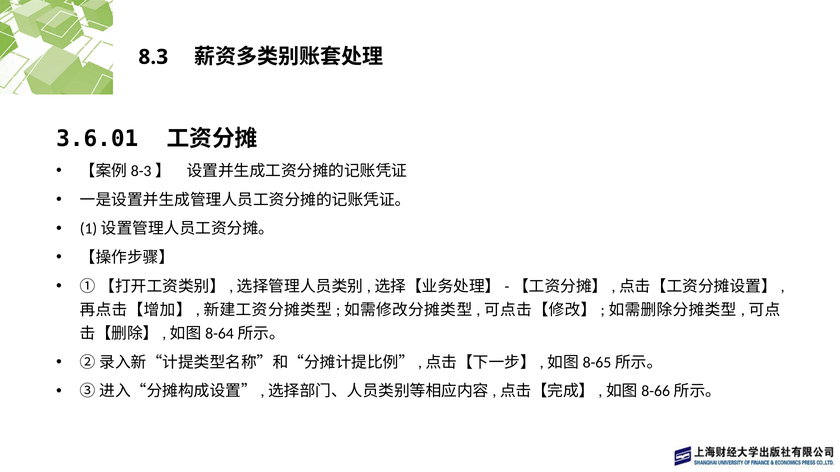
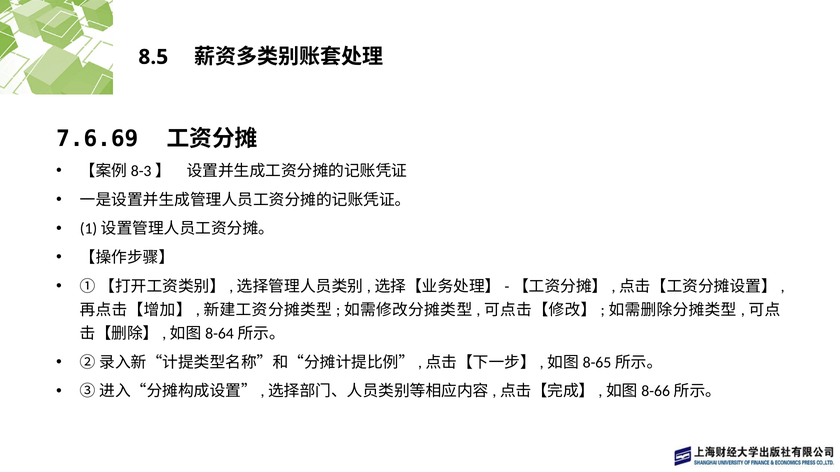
8.3: 8.3 -> 8.5 (153, 57)
3.6.01: 3.6.01 -> 7.6.69 (97, 139)
